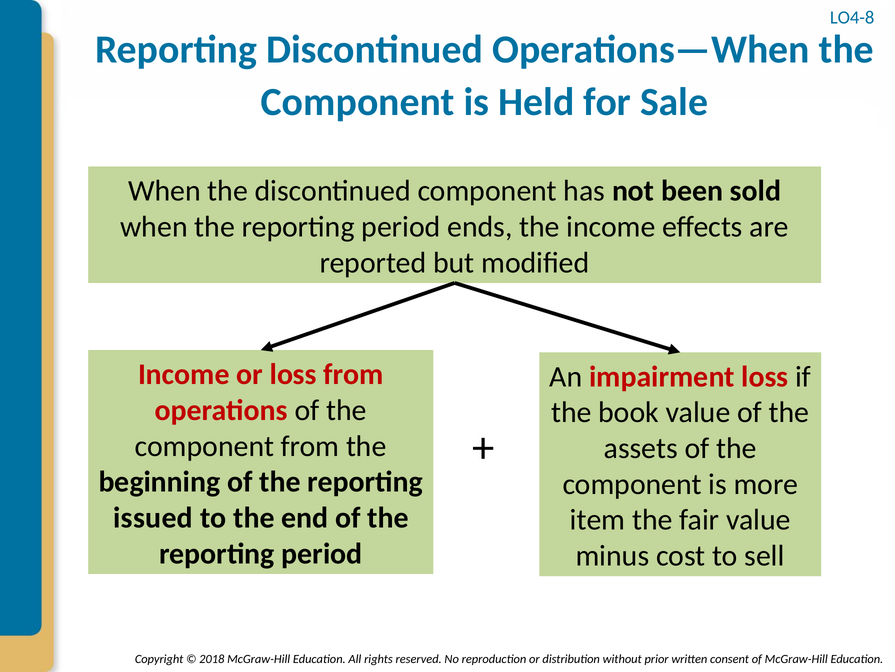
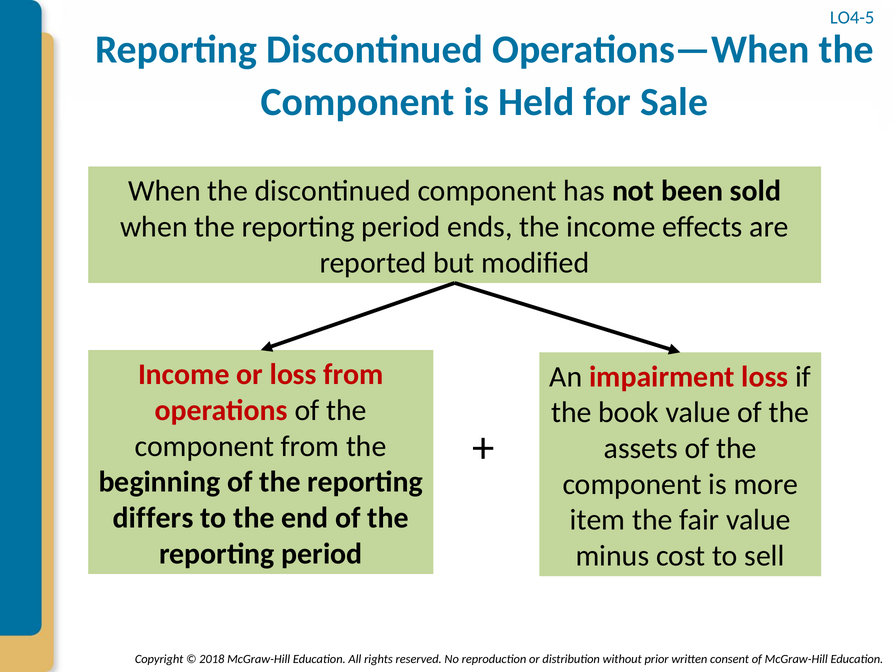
LO4-8: LO4-8 -> LO4-5 (852, 18)
issued: issued -> differs (153, 517)
